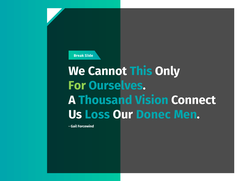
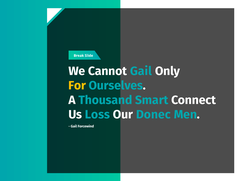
Cannot This: This -> Gail (141, 71)
For colour: light green -> yellow (77, 85)
Vision: Vision -> Smart (152, 100)
